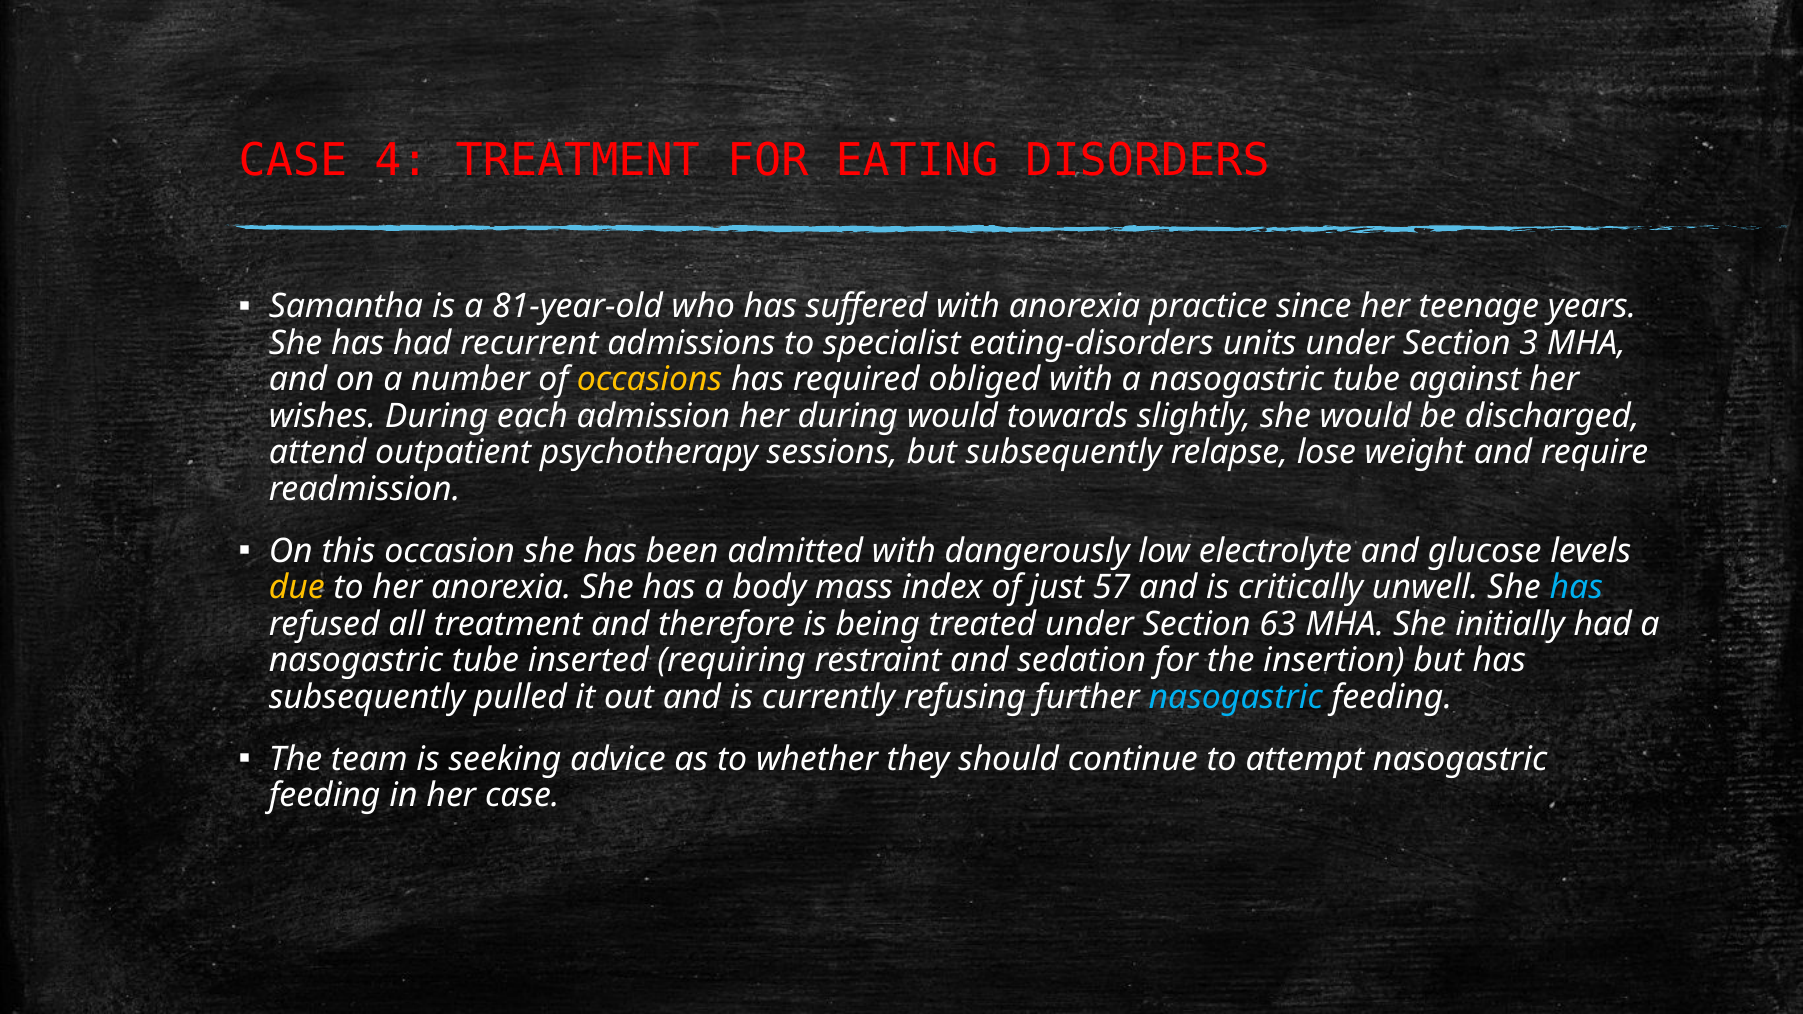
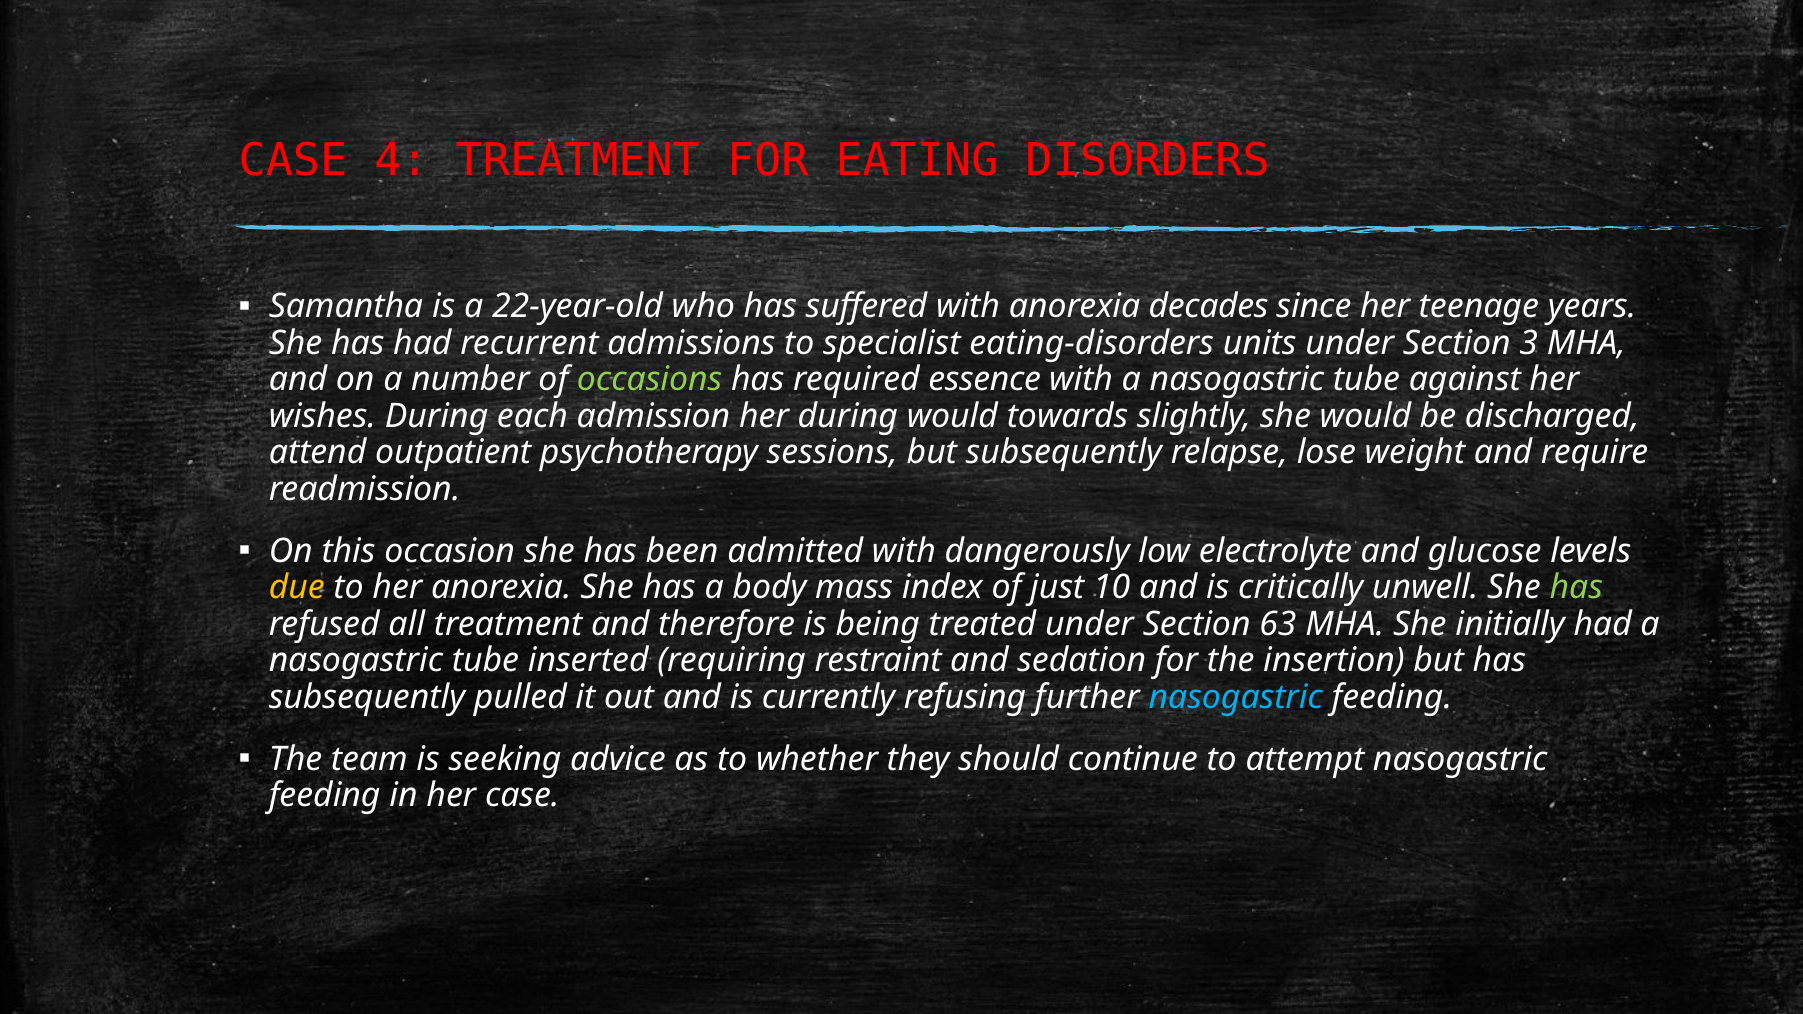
81-year-old: 81-year-old -> 22-year-old (577, 307)
practice: practice -> decades (1209, 307)
occasions colour: yellow -> light green (650, 380)
obliged: obliged -> essence (985, 380)
57: 57 -> 10 (1112, 588)
has colour: light blue -> light green (1576, 588)
